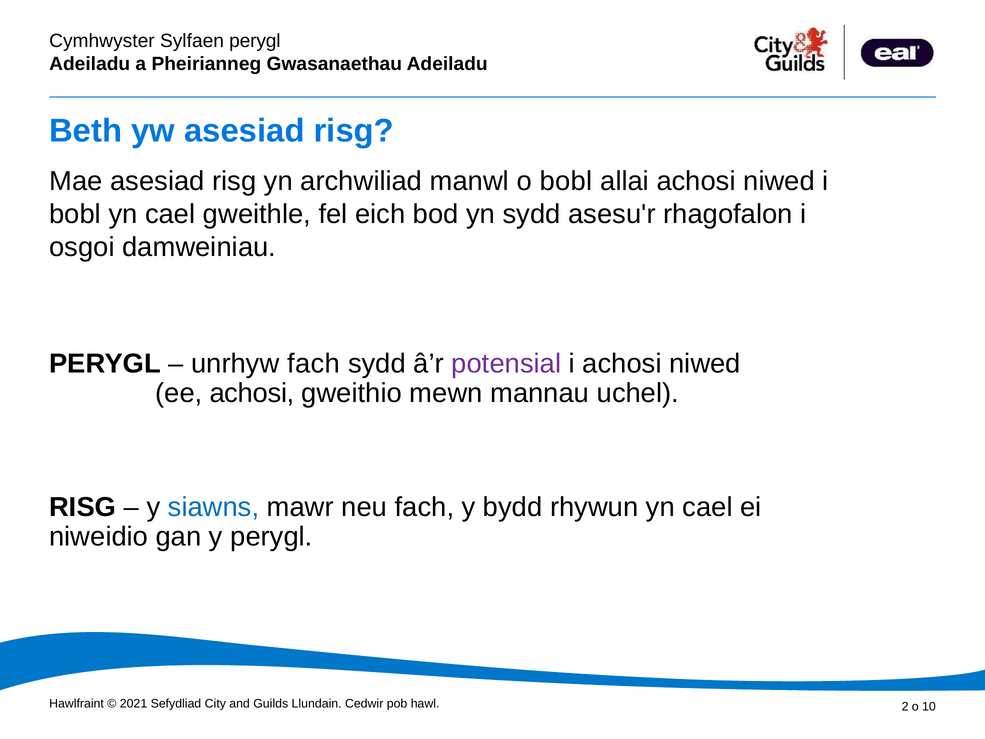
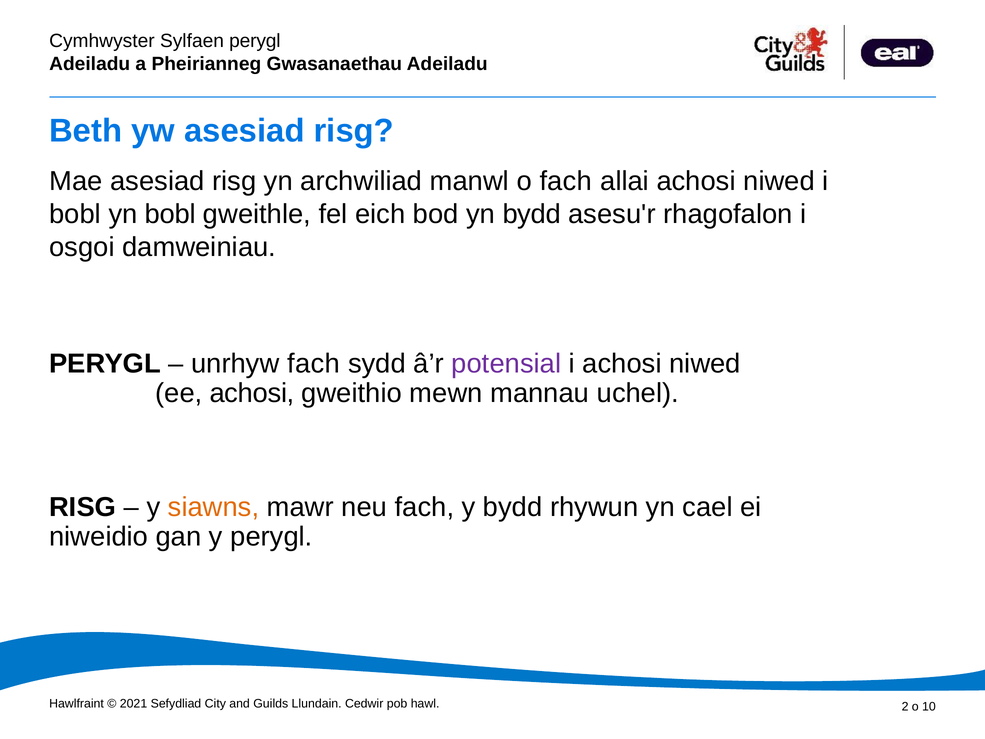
o bobl: bobl -> fach (566, 181)
bobl yn cael: cael -> bobl (170, 214)
yn sydd: sydd -> bydd (532, 214)
siawns colour: blue -> orange (214, 507)
